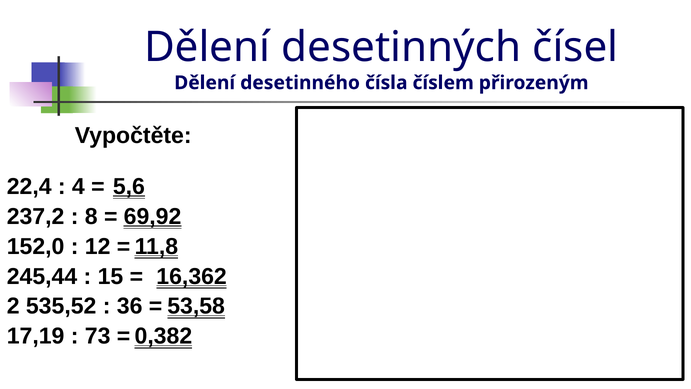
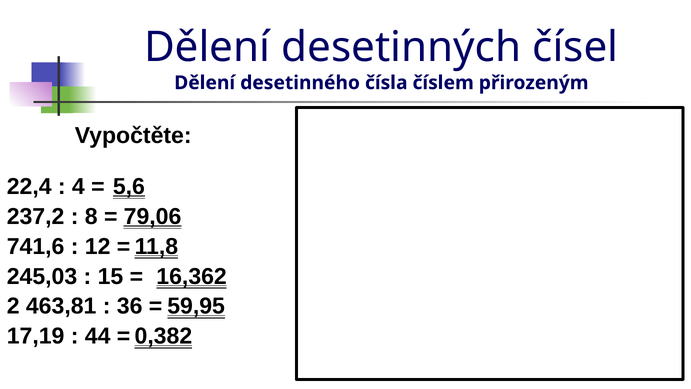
69,92: 69,92 -> 79,06 (153, 216)
152,0: 152,0 -> 741,6 (36, 246)
245,44: 245,44 -> 245,03 (42, 276)
535,52: 535,52 -> 463,81 (61, 306)
53,58: 53,58 -> 59,95 (196, 306)
73: 73 -> 44 (98, 336)
